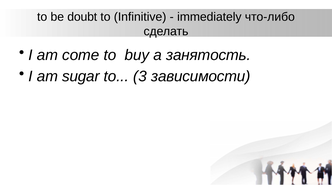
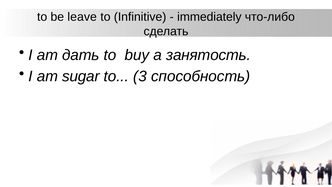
doubt: doubt -> leave (82, 17)
come: come -> дать (81, 55)
зависимости: зависимости -> способность (201, 76)
